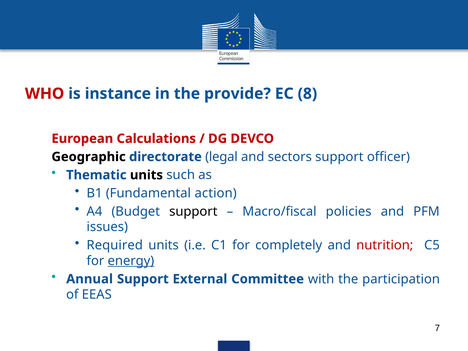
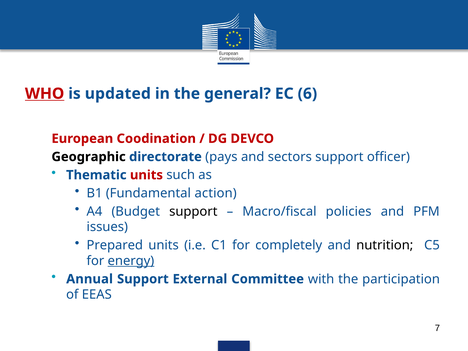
WHO underline: none -> present (45, 94)
instance: instance -> updated (118, 94)
provide: provide -> general (237, 94)
8: 8 -> 6 (307, 94)
Calculations: Calculations -> Coodination (156, 139)
legal: legal -> pays (221, 157)
units colour: black -> red (146, 175)
Required: Required -> Prepared (115, 245)
nutrition colour: red -> black (385, 245)
